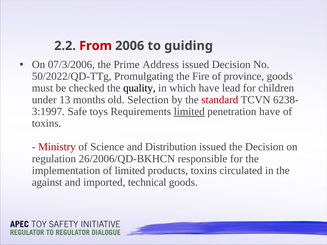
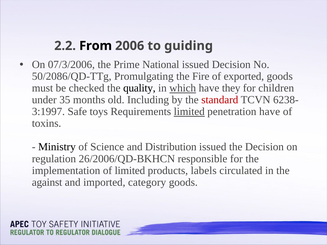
From colour: red -> black (96, 46)
Address: Address -> National (161, 65)
50/2022/QD-TTg: 50/2022/QD-TTg -> 50/2086/QD-TTg (72, 76)
province: province -> exported (244, 76)
which underline: none -> present (183, 88)
lead: lead -> they (231, 88)
13: 13 -> 35 (65, 100)
Selection: Selection -> Including (148, 100)
Ministry colour: red -> black (57, 147)
products toxins: toxins -> labels (204, 171)
technical: technical -> category (147, 182)
